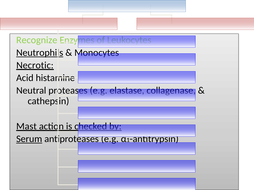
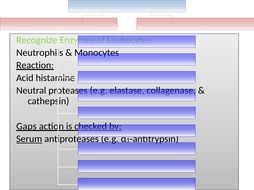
Neutrophils underline: present -> none (40, 53)
Necrotic: Necrotic -> Reaction (35, 65)
Mast: Mast -> Gaps (26, 127)
